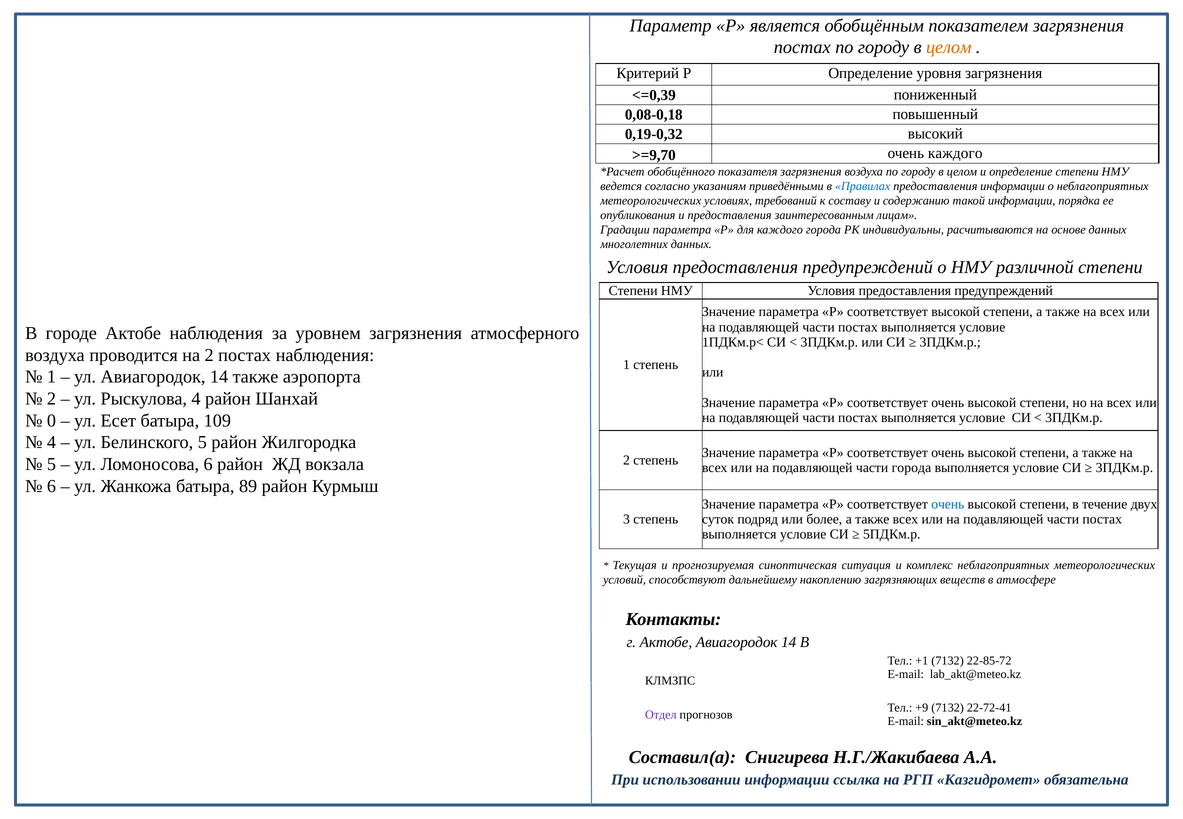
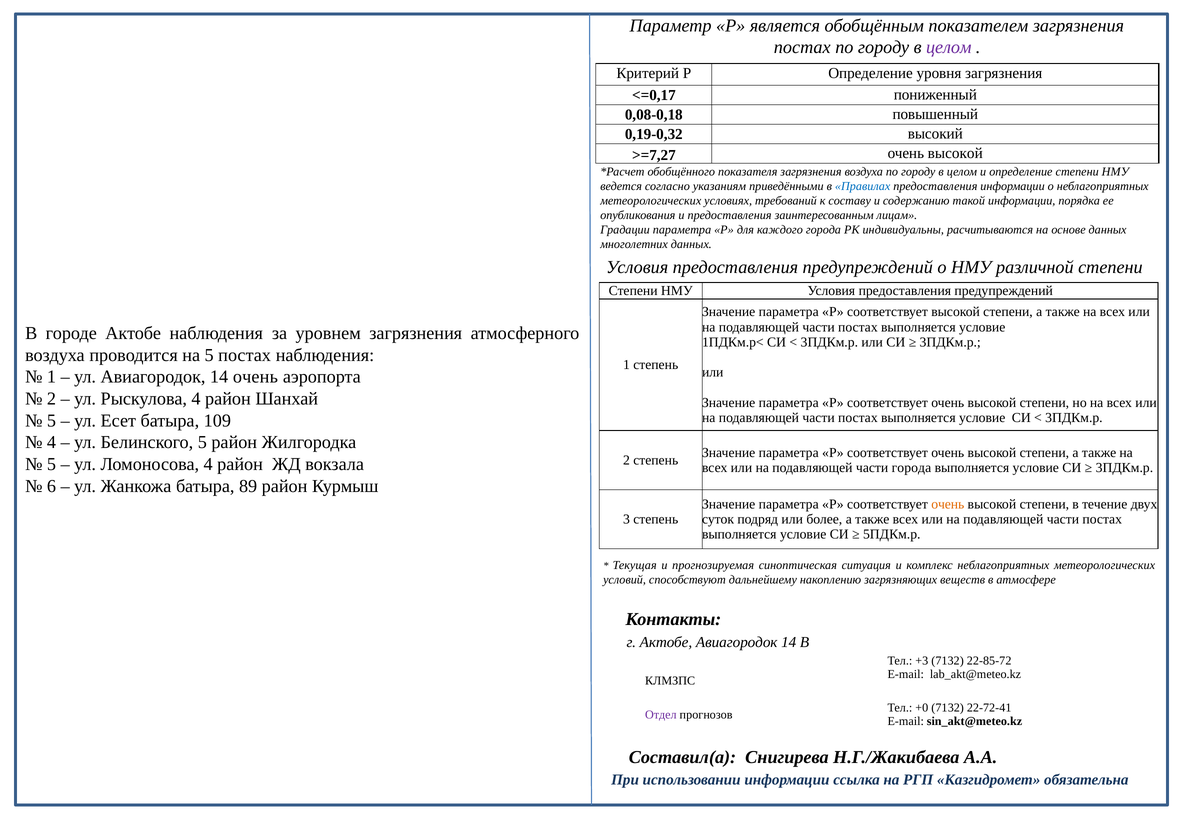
целом colour: orange -> purple (949, 47)
<=0,39: <=0,39 -> <=0,17 (654, 95)
>=9,70: >=9,70 -> >=7,27 (654, 155)
каждого: каждого -> высокой (955, 153)
на 2: 2 -> 5 (209, 355)
14 также: также -> очень (255, 377)
0: 0 -> 5 (52, 421)
Ломоносова 6: 6 -> 4 (208, 464)
очень colour: blue -> orange (948, 504)
+1: +1 -> +3 (922, 661)
+9: +9 -> +0 (922, 708)
